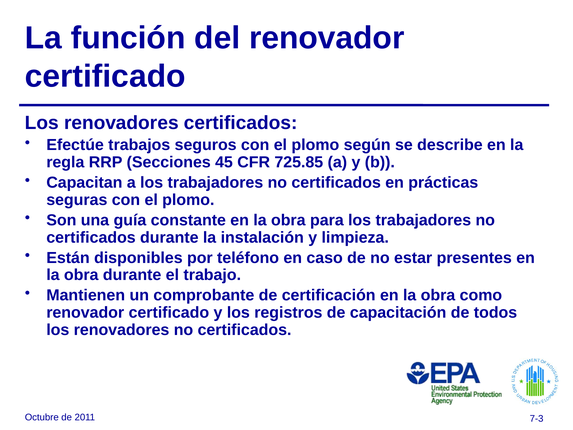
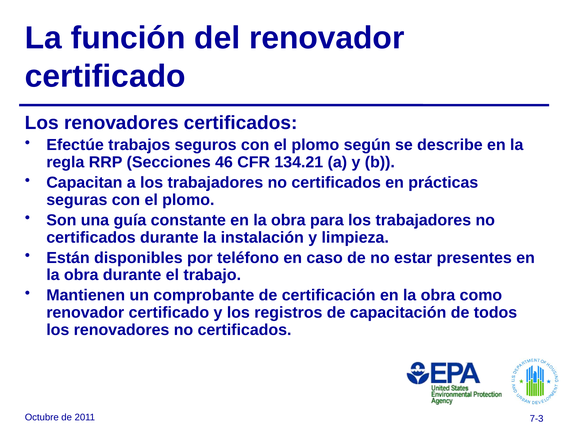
45: 45 -> 46 (224, 162)
725.85: 725.85 -> 134.21 (299, 162)
